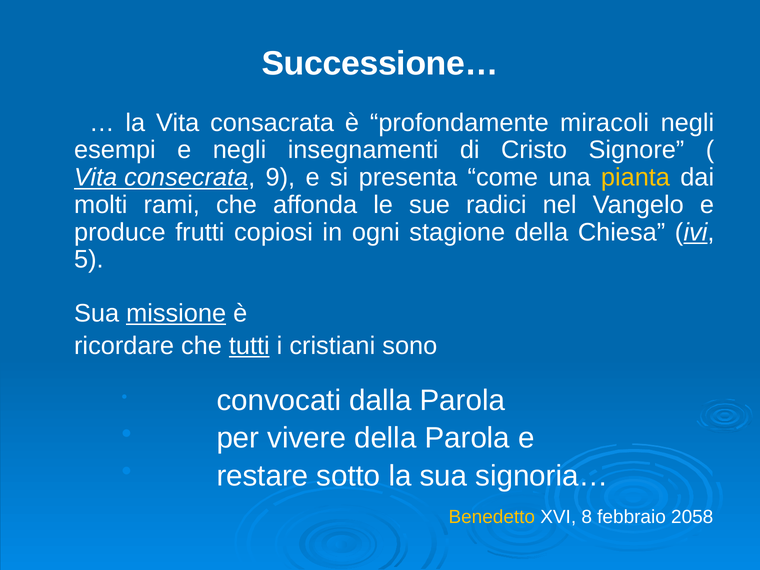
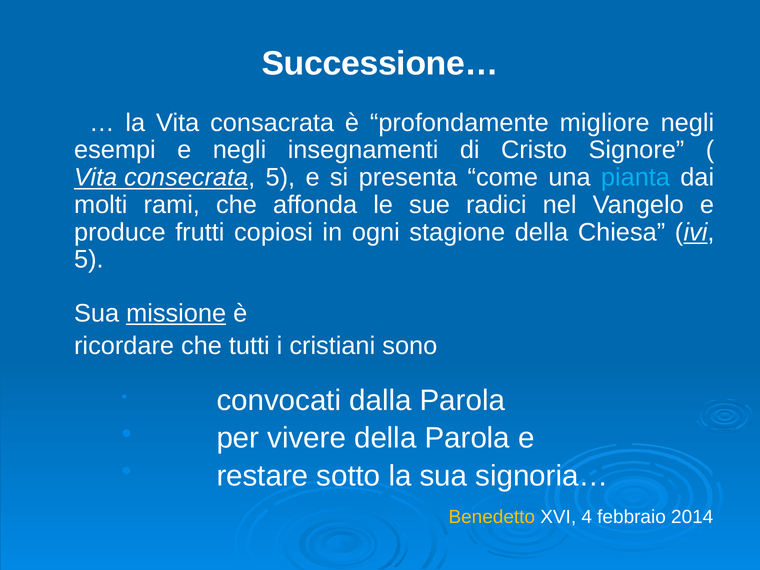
miracoli: miracoli -> migliore (605, 123)
consecrata 9: 9 -> 5 (280, 177)
pianta colour: yellow -> light blue (635, 177)
tutti underline: present -> none (249, 346)
8: 8 -> 4 (587, 517)
2058: 2058 -> 2014 (692, 517)
